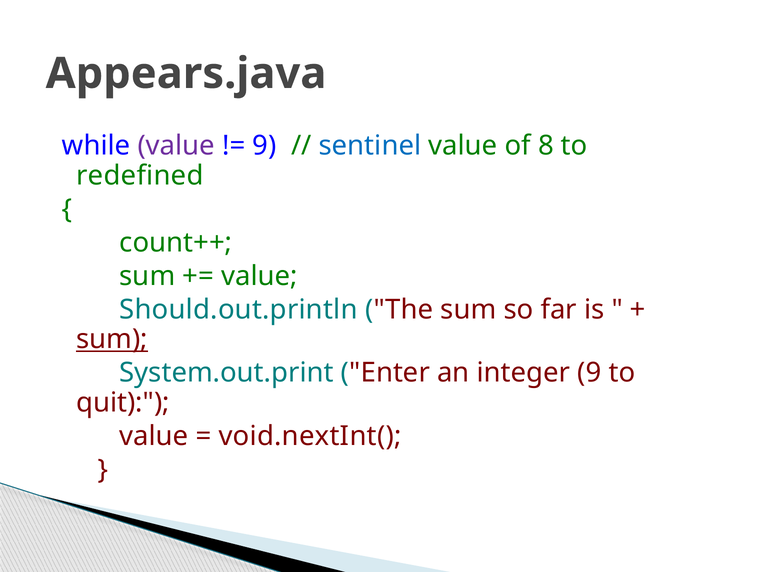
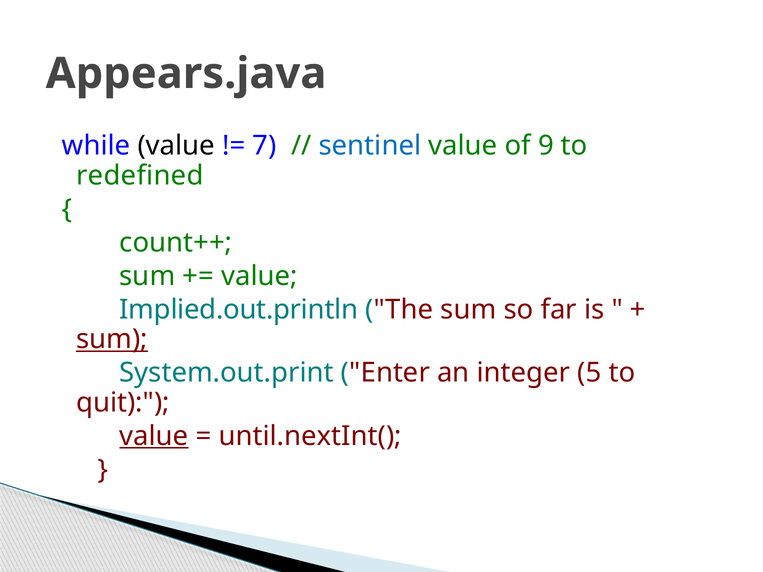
value colour: purple -> black (176, 146)
9: 9 -> 7 (264, 146)
8: 8 -> 9 (546, 146)
Should.out.println: Should.out.println -> Implied.out.println (239, 310)
integer 9: 9 -> 5 (589, 373)
value underline: none -> present (154, 436)
void.nextInt(: void.nextInt( -> until.nextInt( (310, 436)
